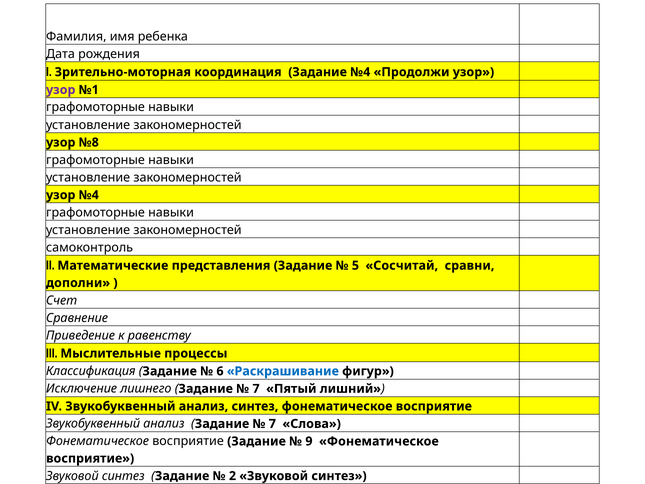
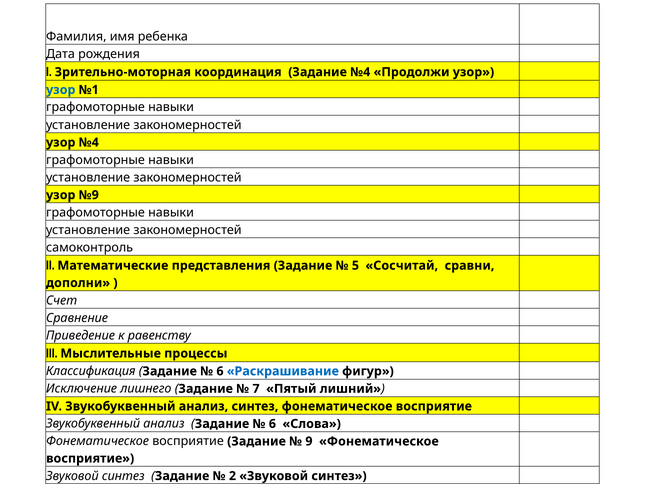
узор colour: purple -> blue (61, 90)
узор №8: №8 -> №4 (89, 142)
узор №4: №4 -> №9 (89, 195)
7: 7 -> 6 (272, 424)
